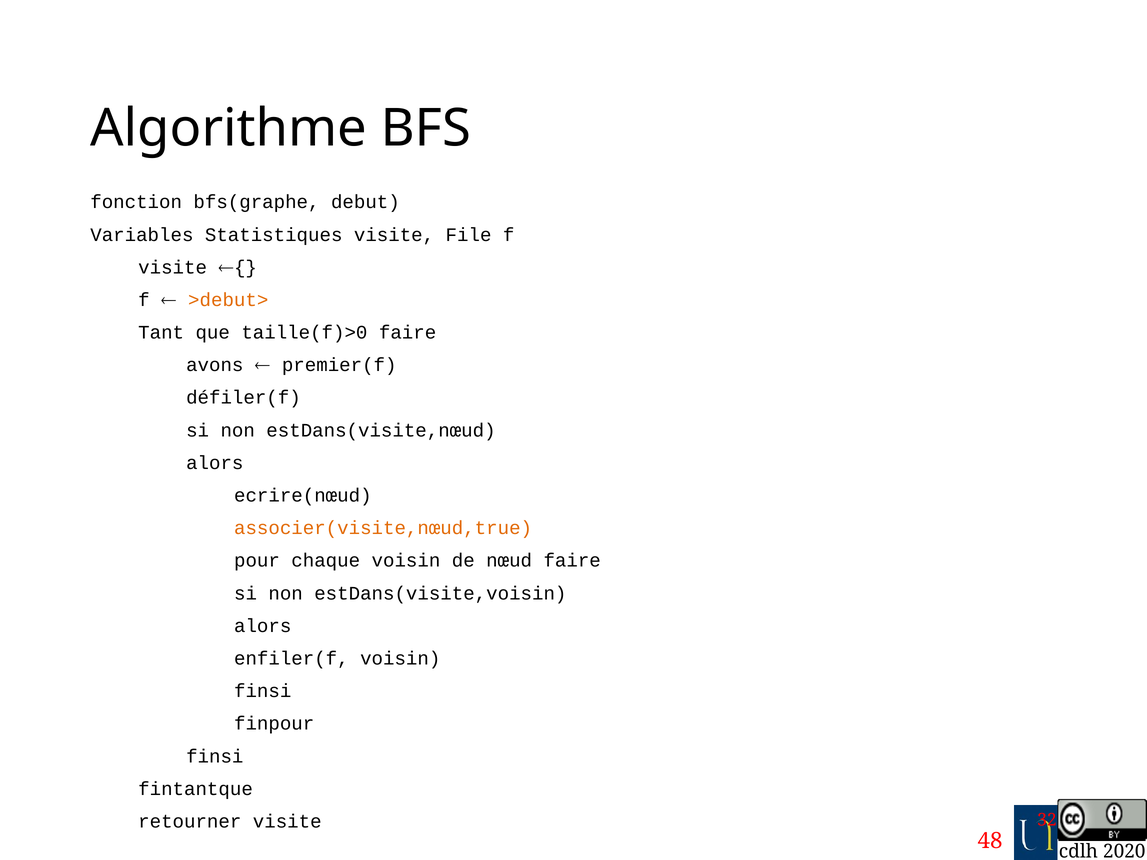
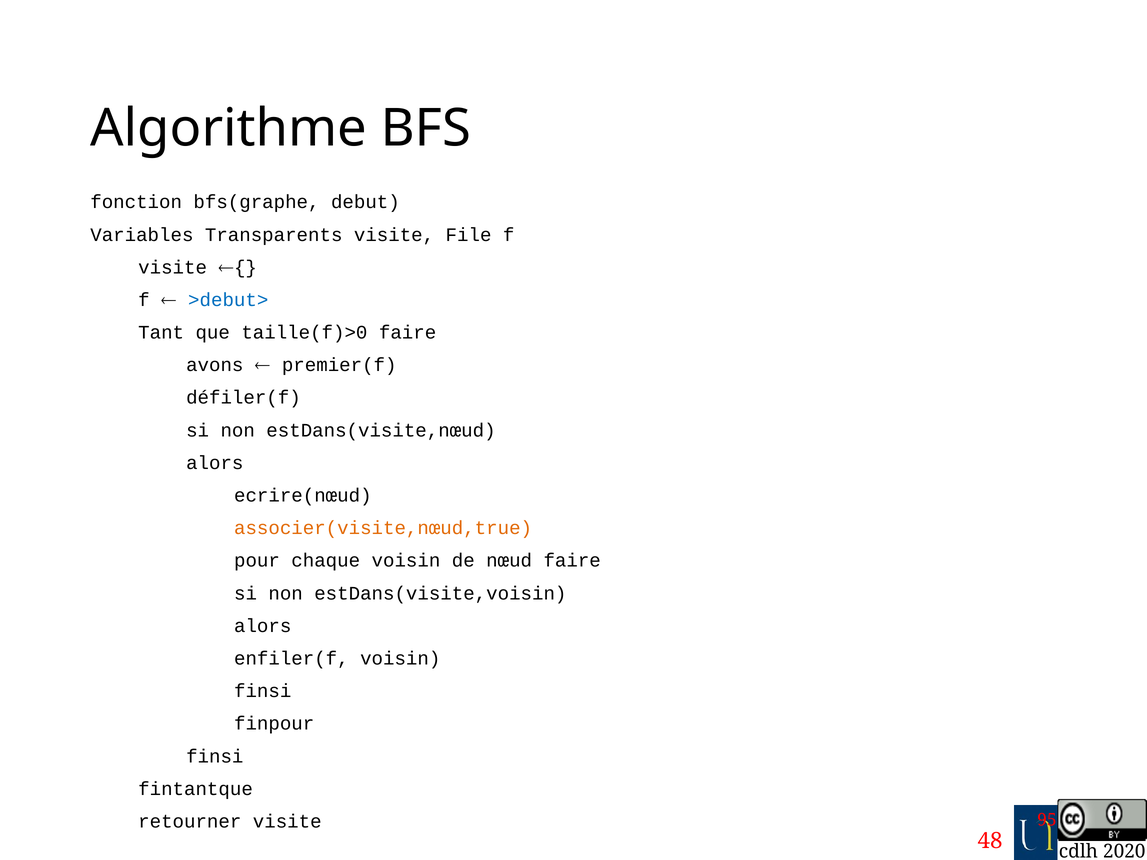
Statistiques: Statistiques -> Transparents (274, 235)
>debut> colour: orange -> blue (228, 300)
32: 32 -> 95 (1047, 820)
